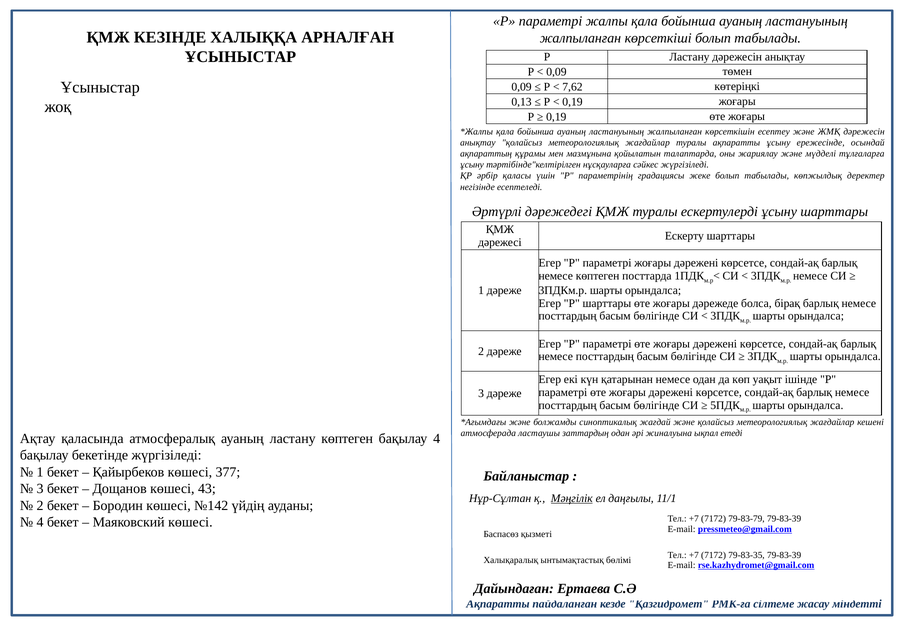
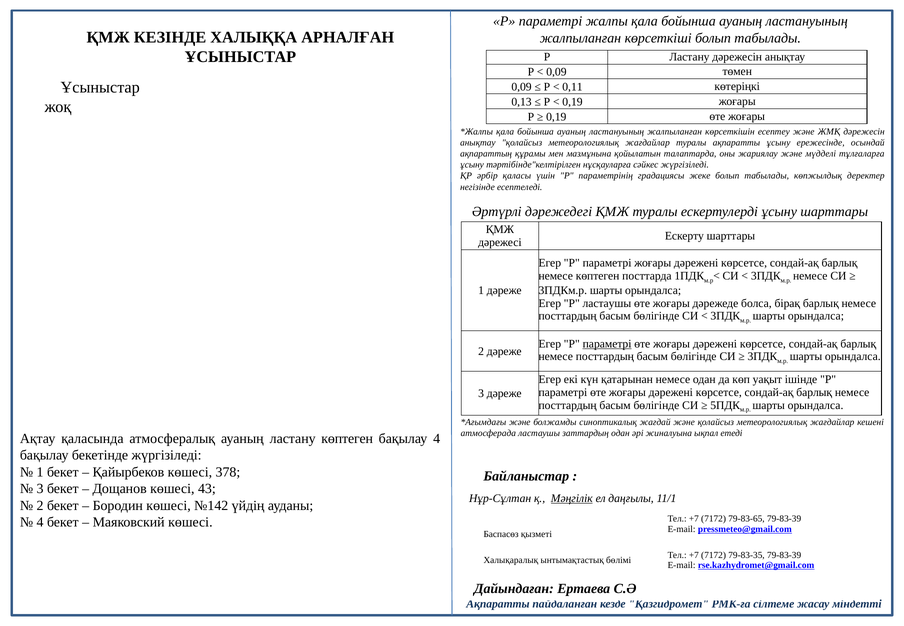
7,62: 7,62 -> 0,11 (572, 87)
P шарттары: шарттары -> ластаушы (607, 303)
параметрі underline: none -> present (607, 344)
377: 377 -> 378 (228, 472)
79-83-79: 79-83-79 -> 79-83-65 (746, 519)
